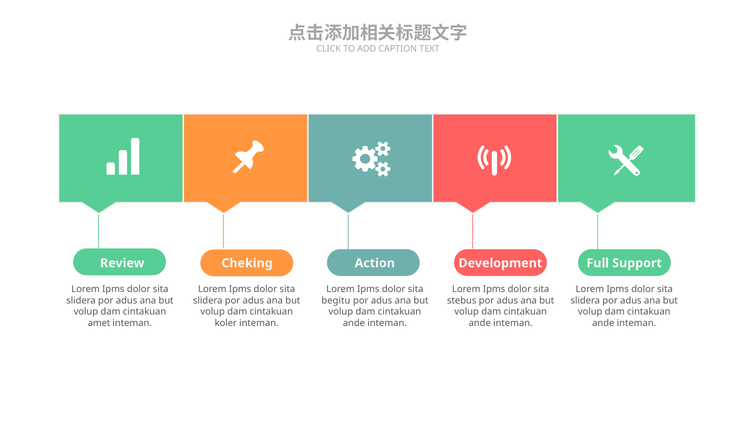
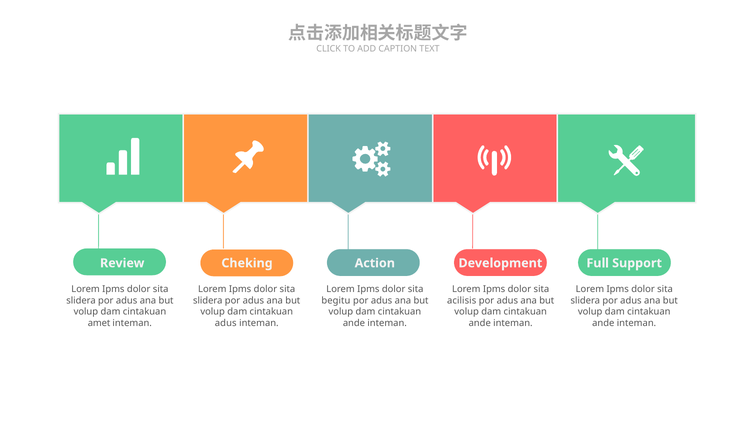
stebus: stebus -> acilisis (462, 301)
koler: koler -> adus (226, 323)
